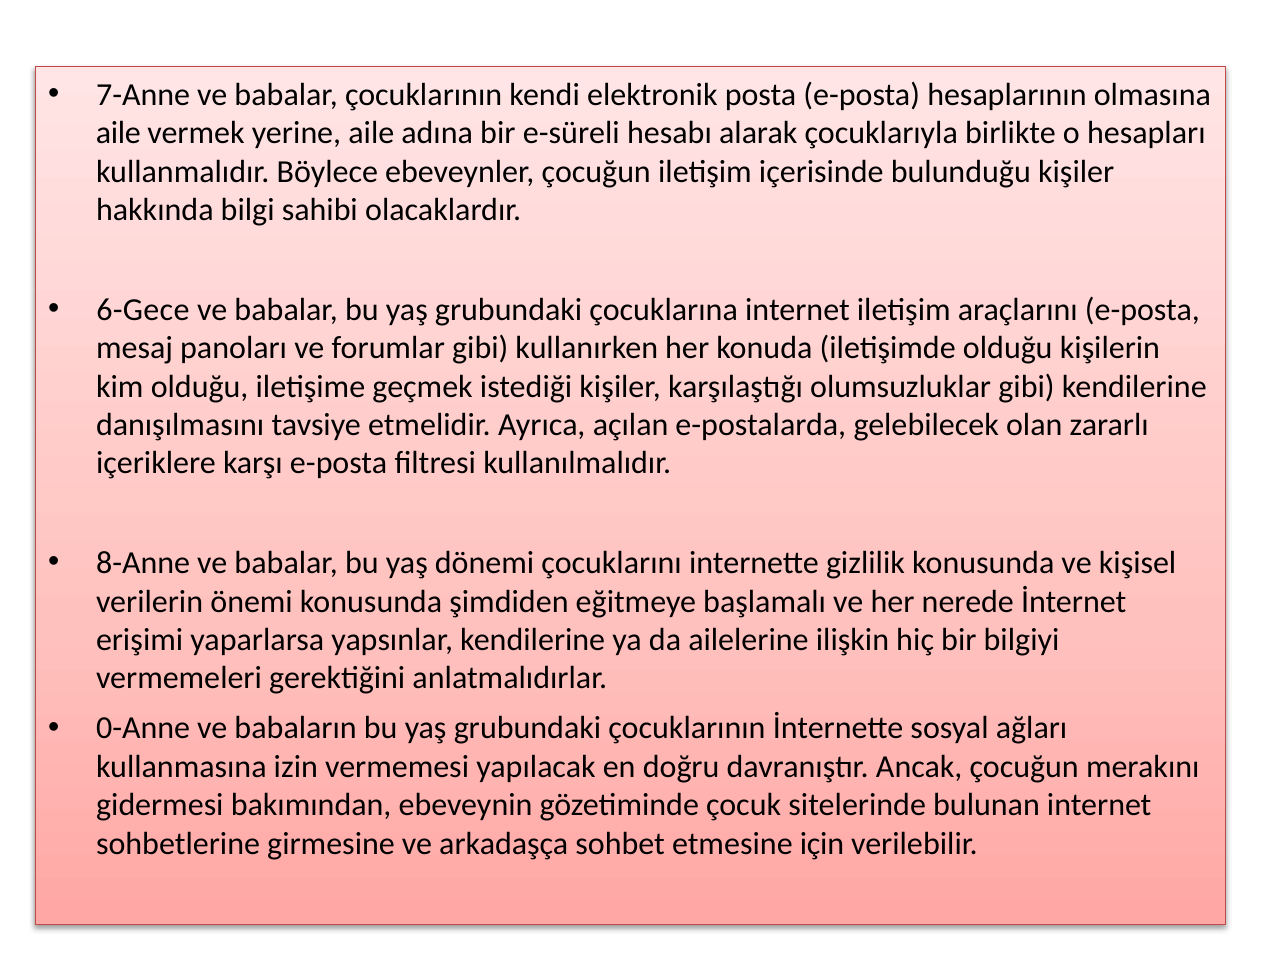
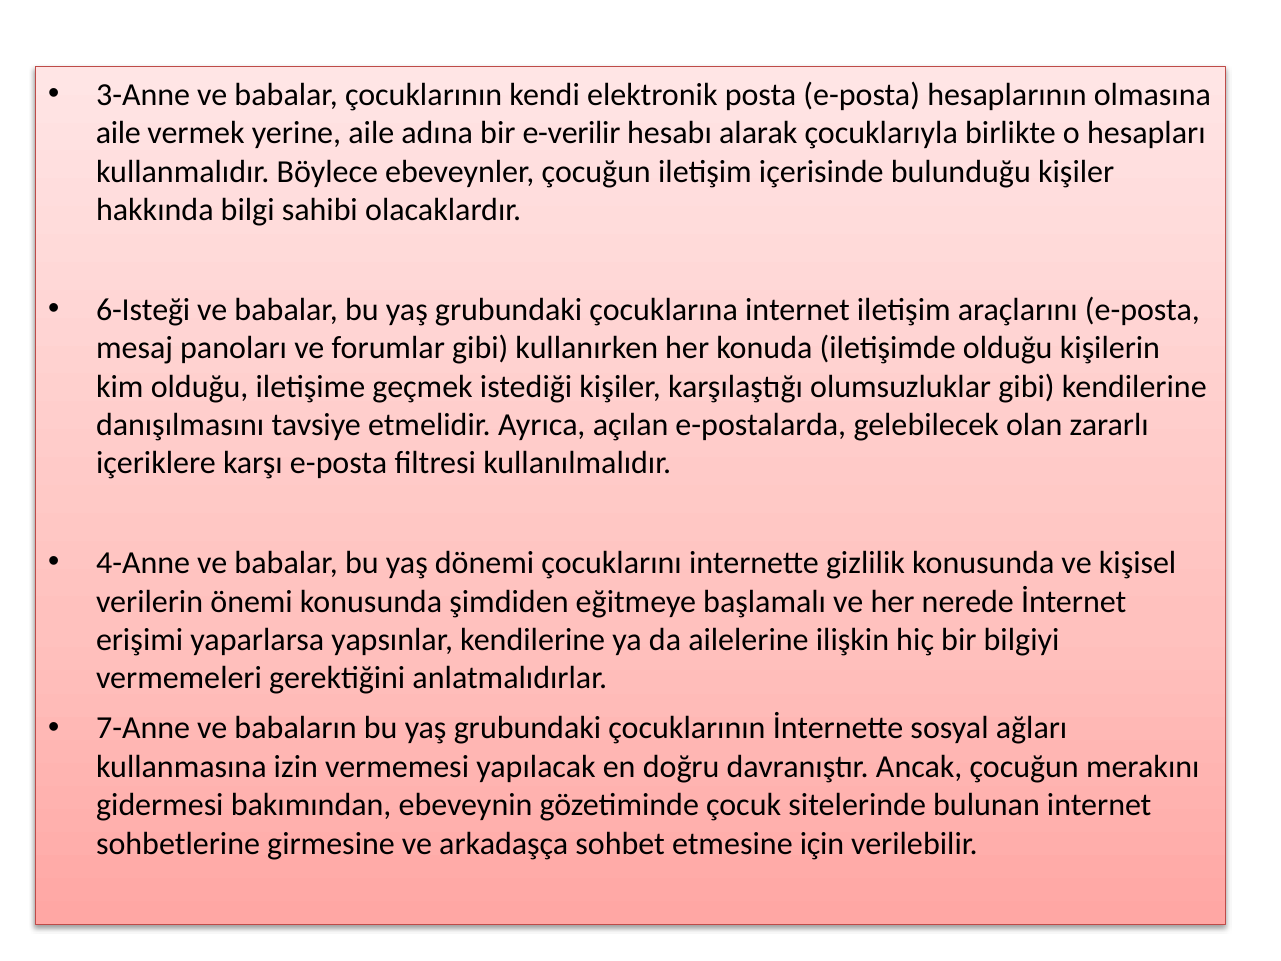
7-Anne: 7-Anne -> 3-Anne (143, 95)
e-süreli: e-süreli -> e-verilir (572, 133)
6-Gece: 6-Gece -> 6-Isteği (143, 310)
8-Anne: 8-Anne -> 4-Anne (143, 563)
0-Anne: 0-Anne -> 7-Anne (143, 728)
